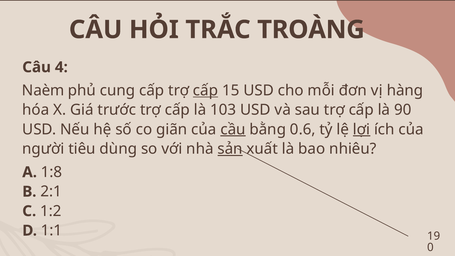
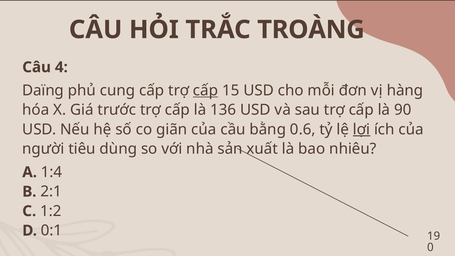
Naèm: Naèm -> Daïng (43, 90)
103: 103 -> 136 (223, 110)
cầu underline: present -> none (233, 129)
sản underline: present -> none (230, 149)
1:8: 1:8 -> 1:4 (52, 172)
1:1: 1:1 -> 0:1 (52, 231)
